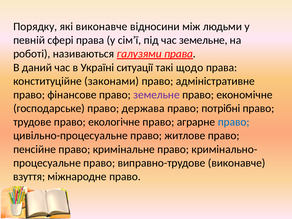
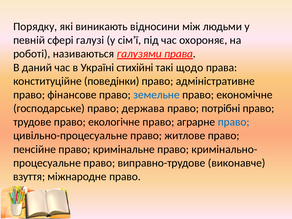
які виконавче: виконавче -> виникають (102, 27)
сфері права: права -> галузі (90, 40)
час земельне: земельне -> охороняє (203, 40)
ситуації: ситуації -> стихійні (135, 67)
законами: законами -> поведінки (112, 81)
земельне colour: purple -> blue (157, 95)
